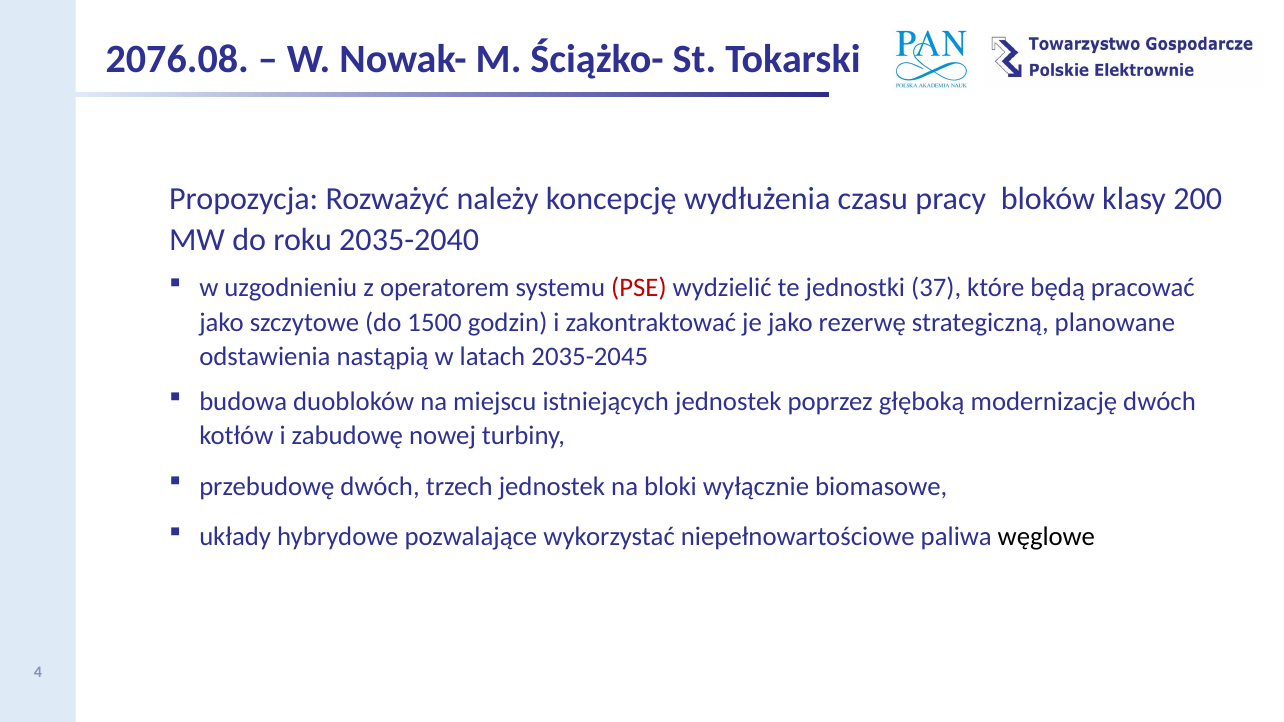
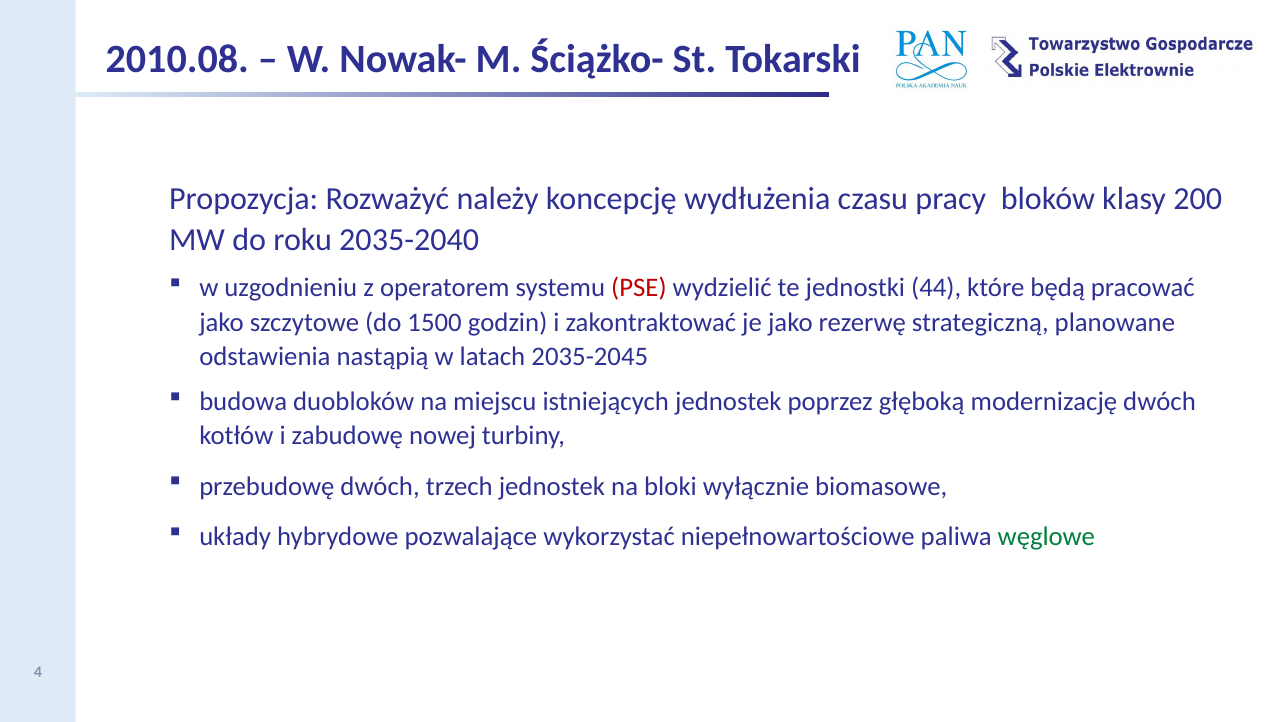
2076.08: 2076.08 -> 2010.08 (177, 59)
37: 37 -> 44 (936, 288)
węglowe colour: black -> green (1046, 537)
